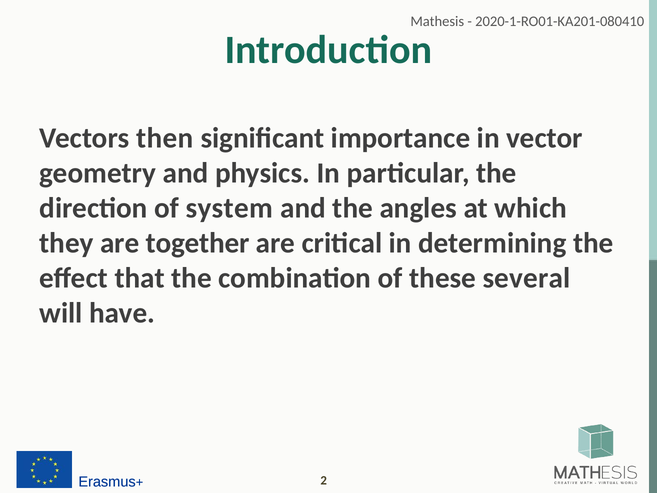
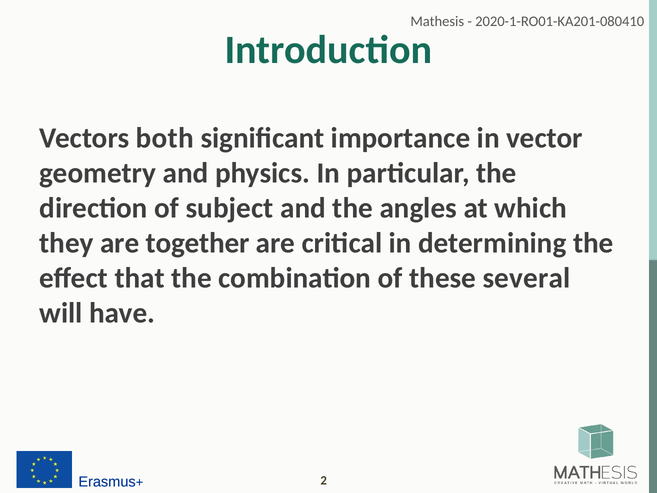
then: then -> both (165, 138)
system: system -> subject (230, 208)
